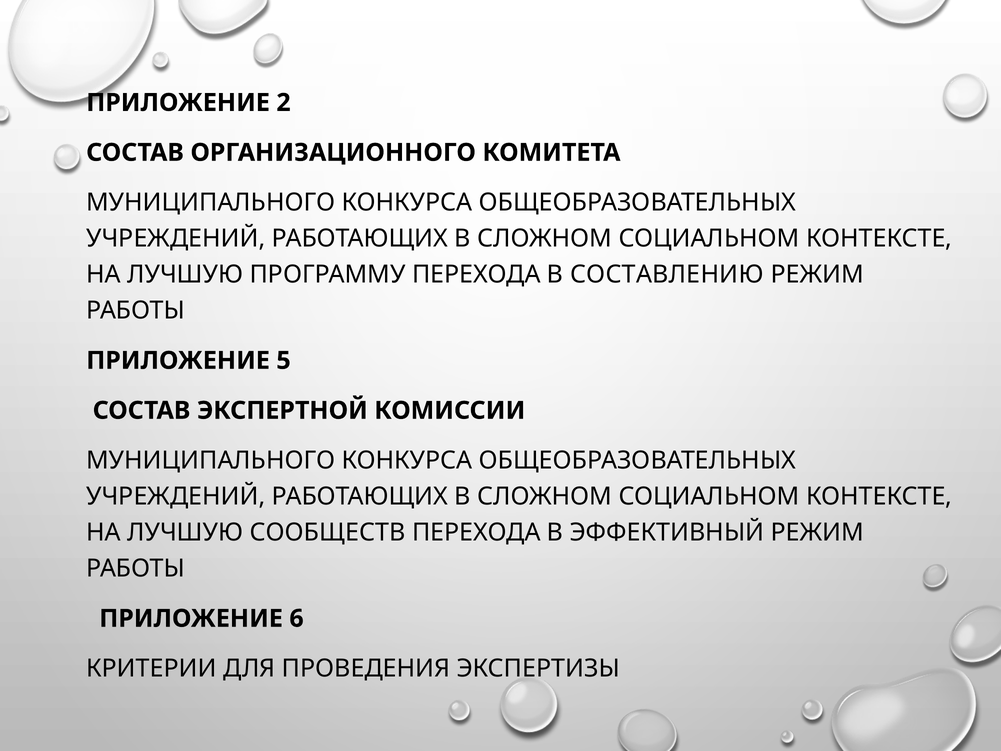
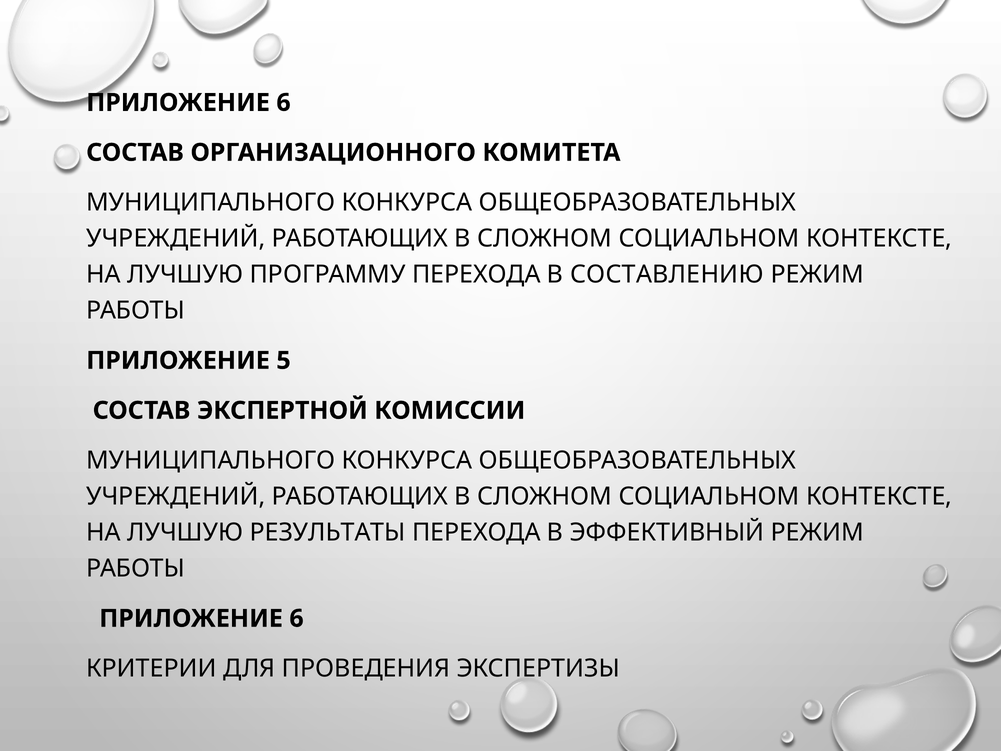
2: 2 -> 6 (284, 103)
СООБЩЕСТВ: СООБЩЕСТВ -> РЕЗУЛЬТАТЫ (328, 532)
